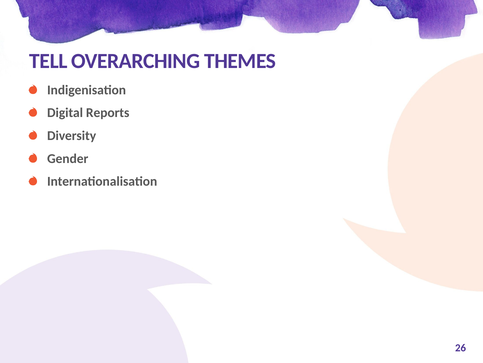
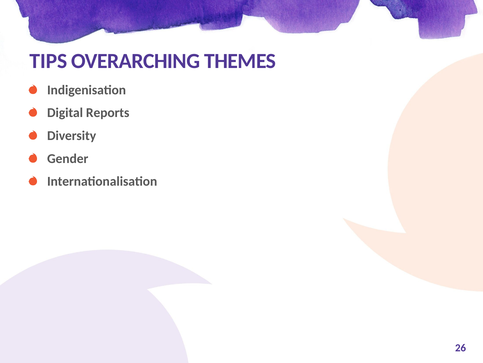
TELL: TELL -> TIPS (48, 61)
